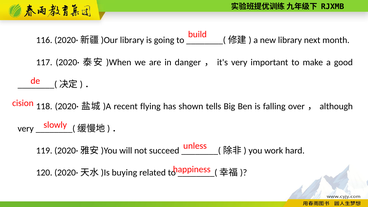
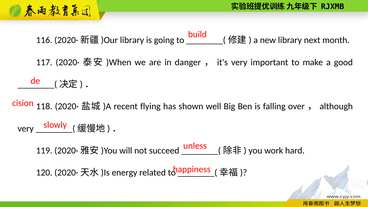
tells: tells -> well (214, 106)
buying: buying -> energy (125, 173)
